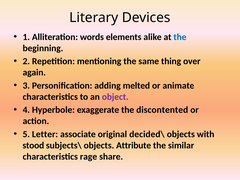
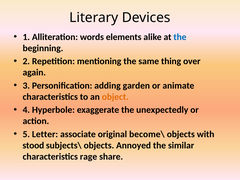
melted: melted -> garden (136, 86)
object colour: purple -> orange (115, 97)
discontented: discontented -> unexpectedly (162, 110)
decided\: decided\ -> become\ (147, 134)
Attribute: Attribute -> Annoyed (134, 145)
